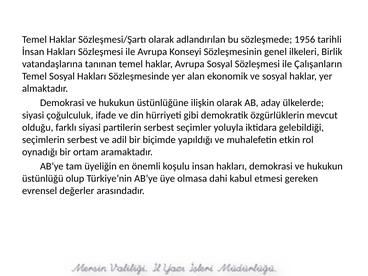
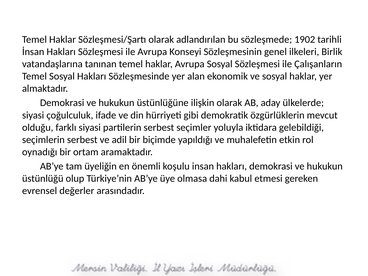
1956: 1956 -> 1902 (305, 39)
